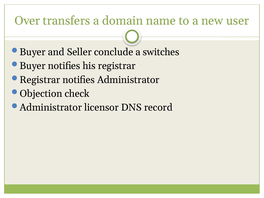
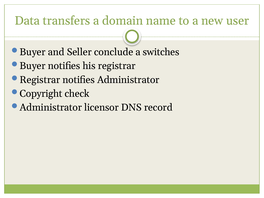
Over: Over -> Data (27, 21)
Objection: Objection -> Copyright (41, 94)
